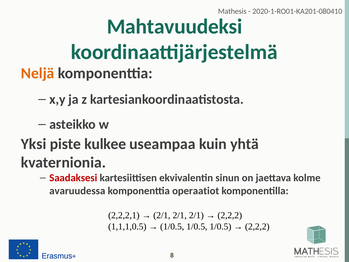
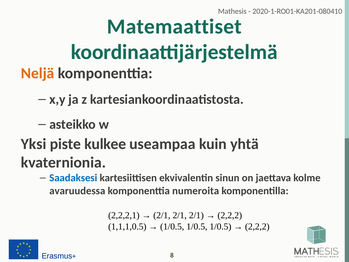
Mahtavuudeksi: Mahtavuudeksi -> Matemaattiset (174, 27)
Saadaksesi colour: red -> blue (73, 178)
operaatiot: operaatiot -> numeroita (196, 191)
